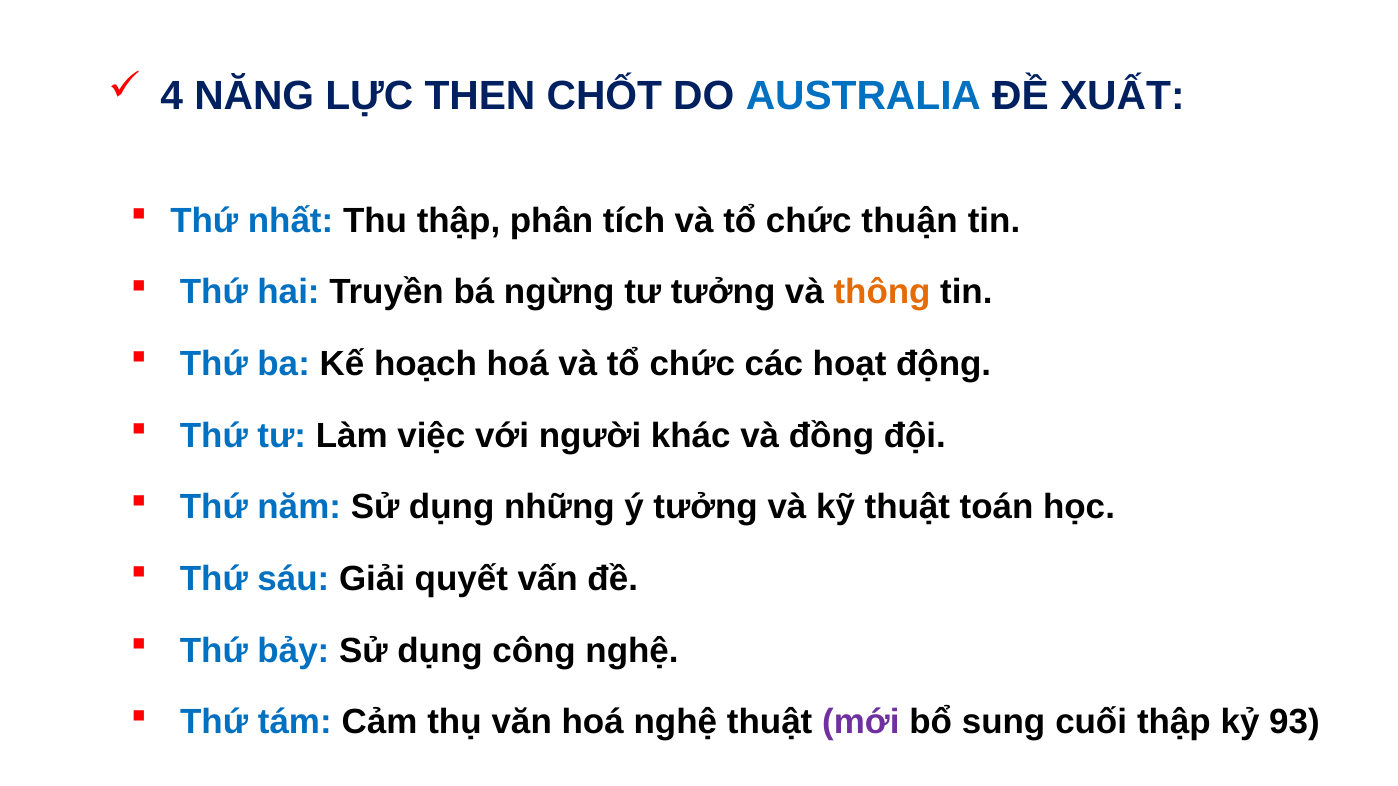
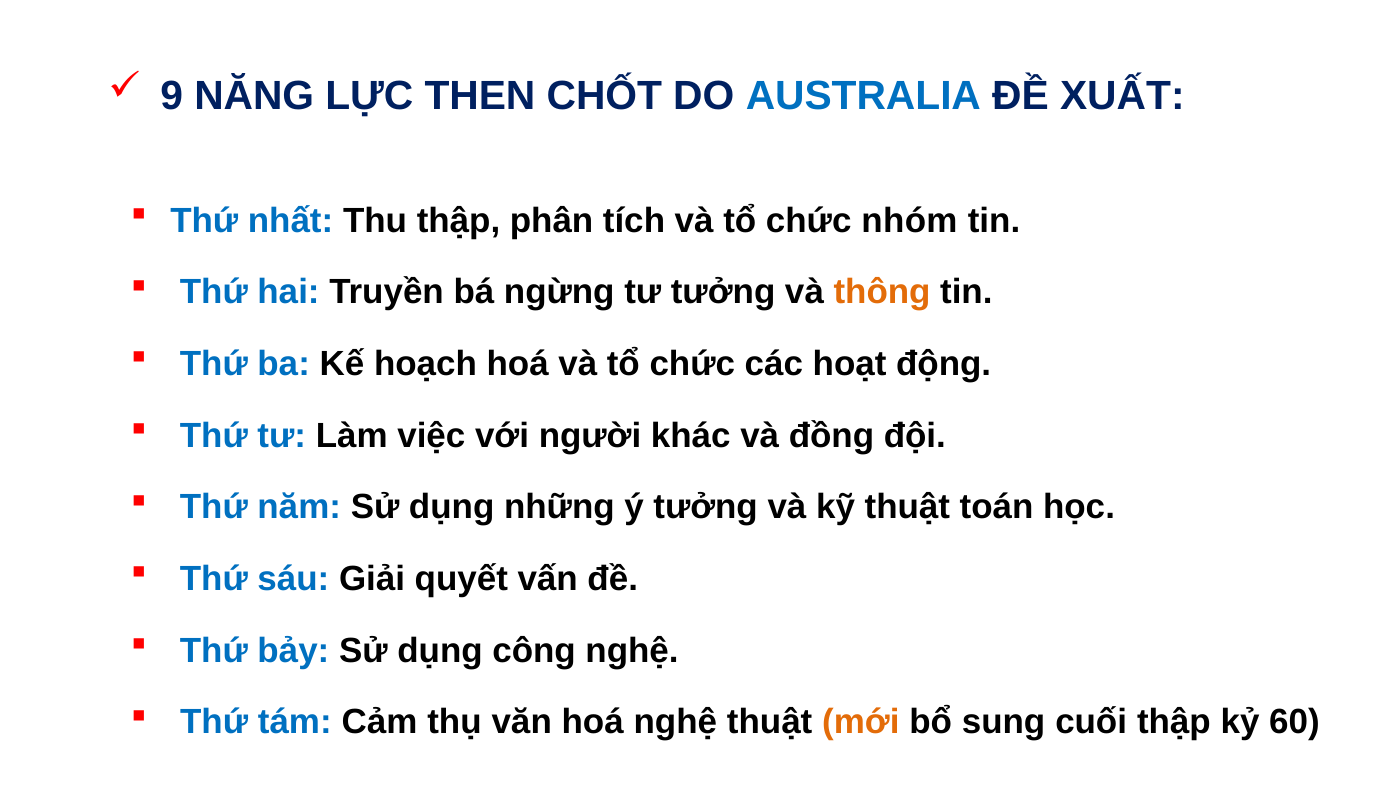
4: 4 -> 9 (172, 96)
thuận: thuận -> nhóm (909, 221)
mới colour: purple -> orange (861, 723)
93: 93 -> 60 (1295, 723)
